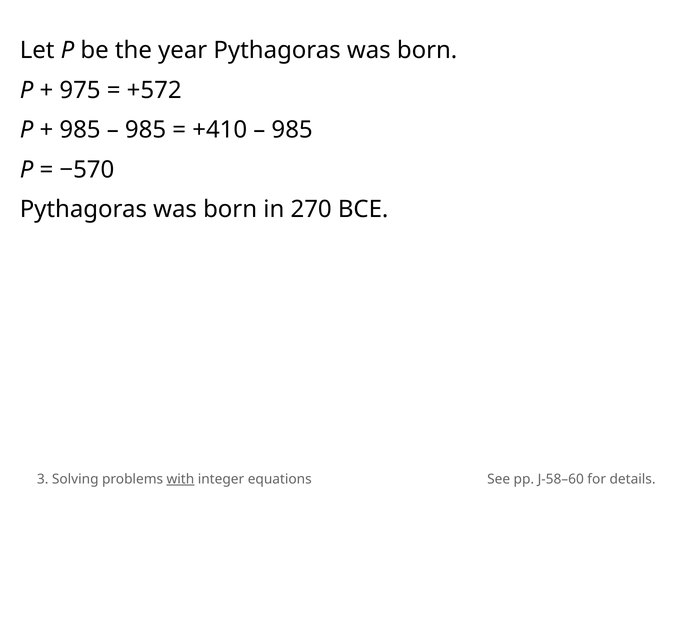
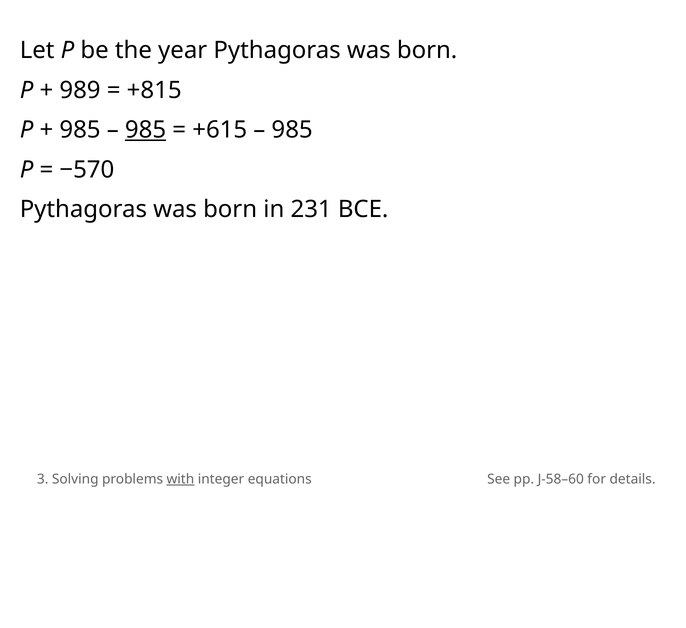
975: 975 -> 989 (80, 90)
+572: +572 -> +815 (154, 90)
985 underline: none -> present (146, 130)
+410: +410 -> +615 (220, 130)
270: 270 -> 231 (311, 209)
